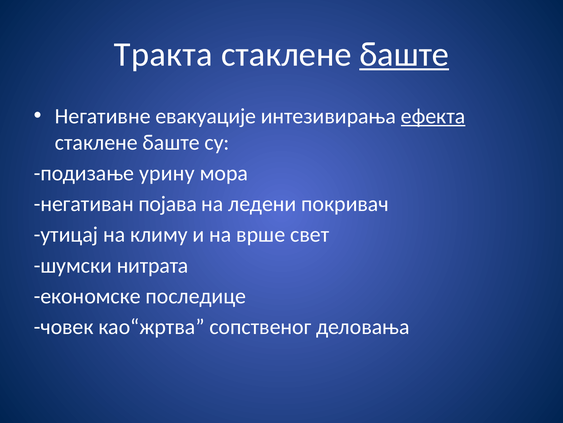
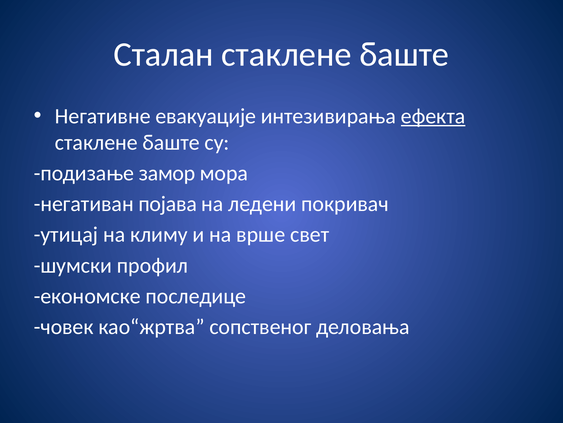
Тракта: Тракта -> Сталан (164, 55)
баште underline: present -> none (404, 55)
урину: урину -> замор (167, 173)
нитрата: нитрата -> профил (153, 265)
